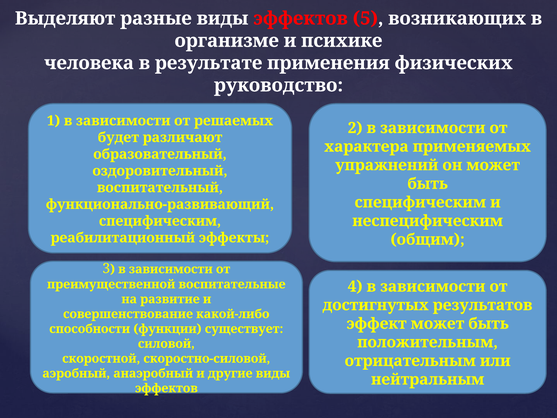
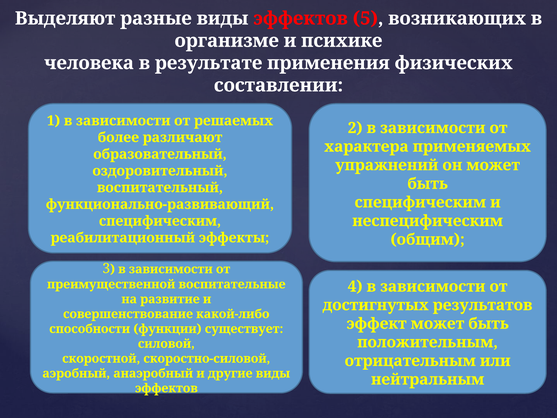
руководство: руководство -> составлении (279, 85)
будет: будет -> более (118, 137)
